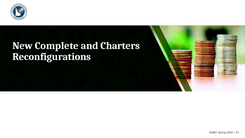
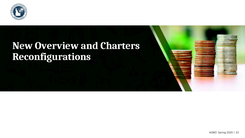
Complete: Complete -> Overview (57, 46)
